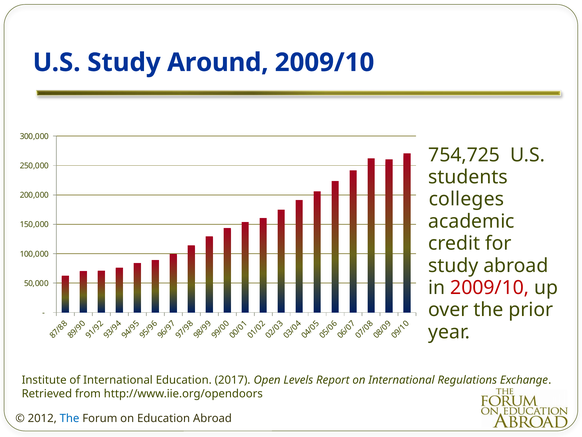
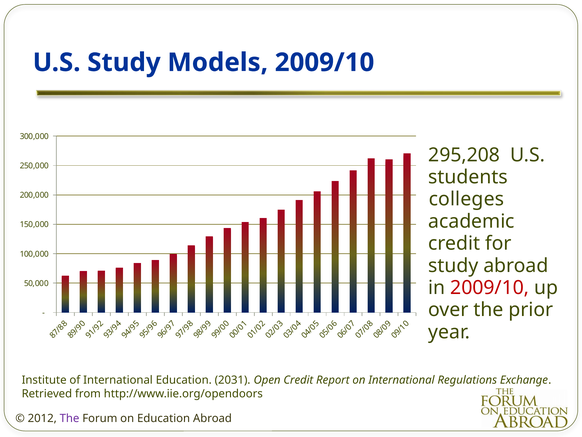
Around: Around -> Models (218, 62)
754,725: 754,725 -> 295,208 (464, 155)
2017: 2017 -> 2031 (233, 380)
Open Levels: Levels -> Credit (298, 380)
The colour: blue -> purple (70, 418)
